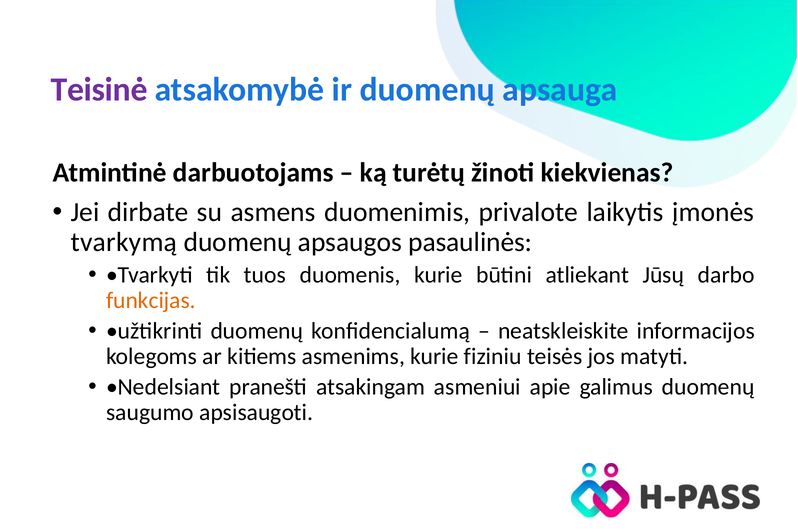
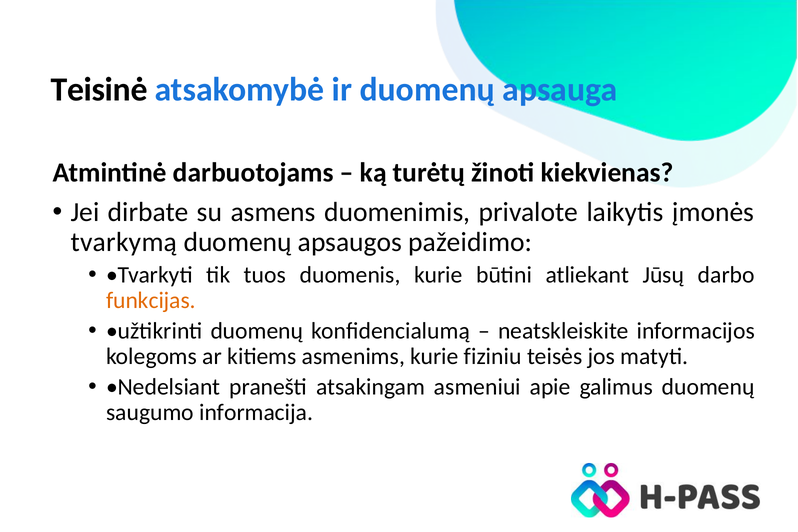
Teisinė colour: purple -> black (99, 90)
pasaulinės: pasaulinės -> pažeidimo (470, 242)
apsisaugoti: apsisaugoti -> informacija (256, 412)
